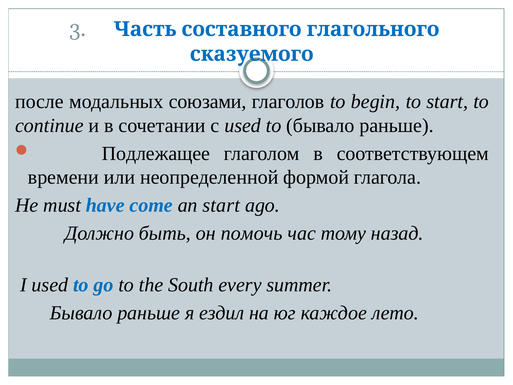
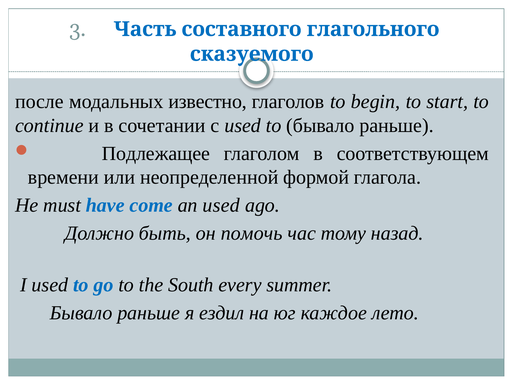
союзами: союзами -> известно (208, 102)
an start: start -> used (221, 205)
